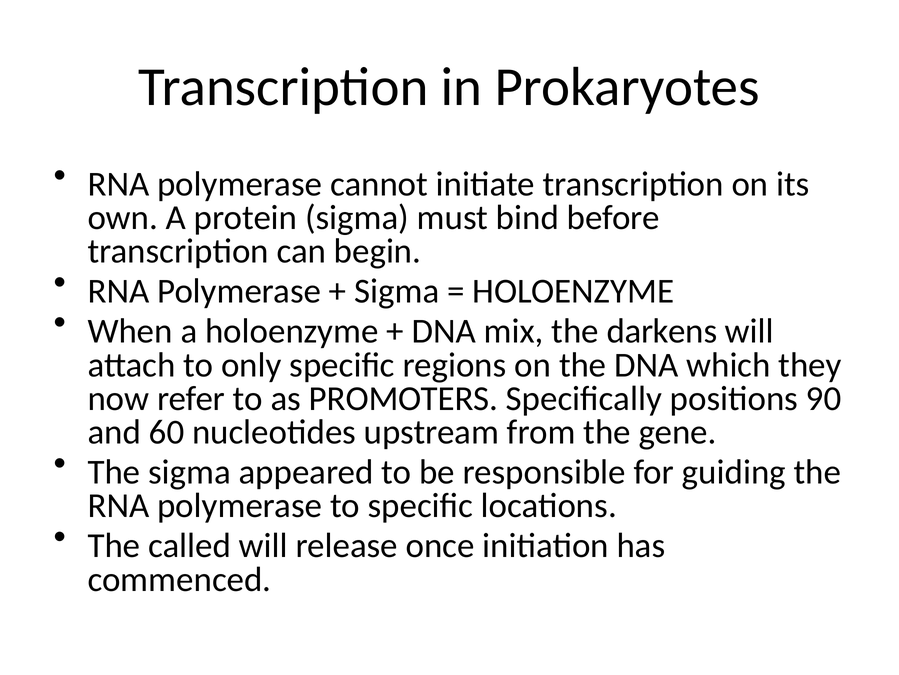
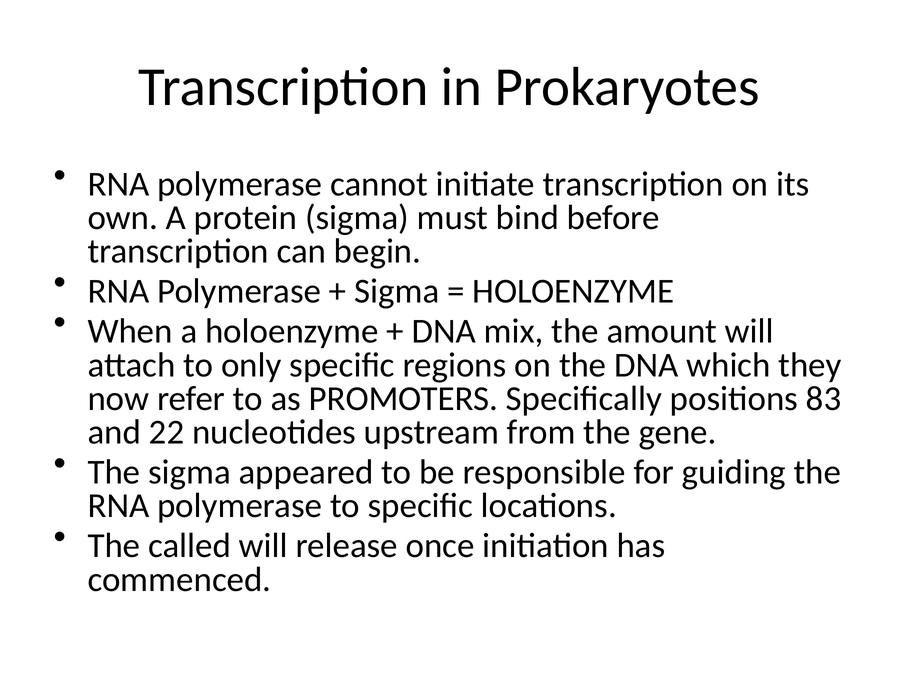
darkens: darkens -> amount (662, 331)
90: 90 -> 83 (824, 398)
60: 60 -> 22 (167, 432)
